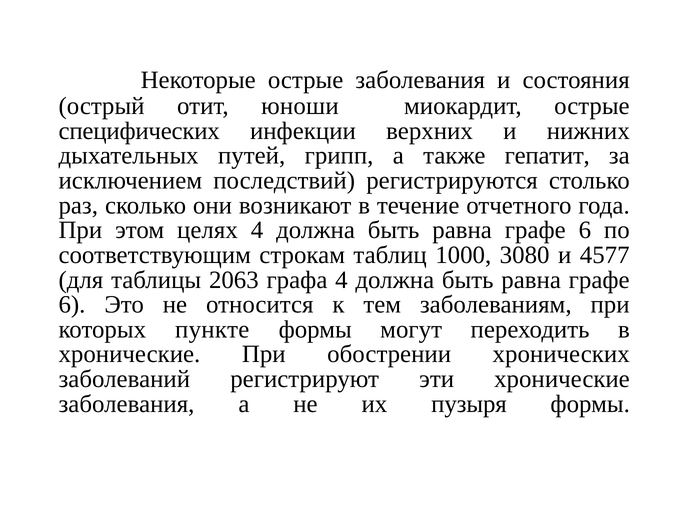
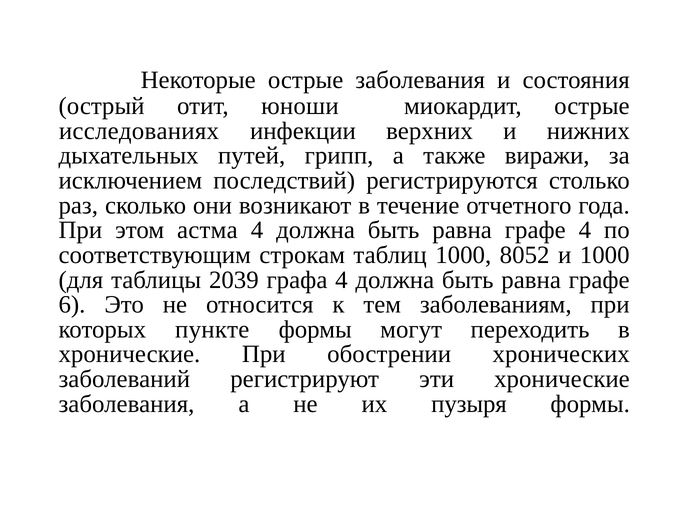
специфических: специфических -> исследованиях (139, 131)
гепатит: гепатит -> виражи (547, 156)
целях: целях -> астма (207, 230)
6: 6 -> 4 (585, 230)
3080: 3080 -> 8052 (525, 255)
и 4577: 4577 -> 1000 (605, 255)
2063: 2063 -> 2039 (234, 280)
